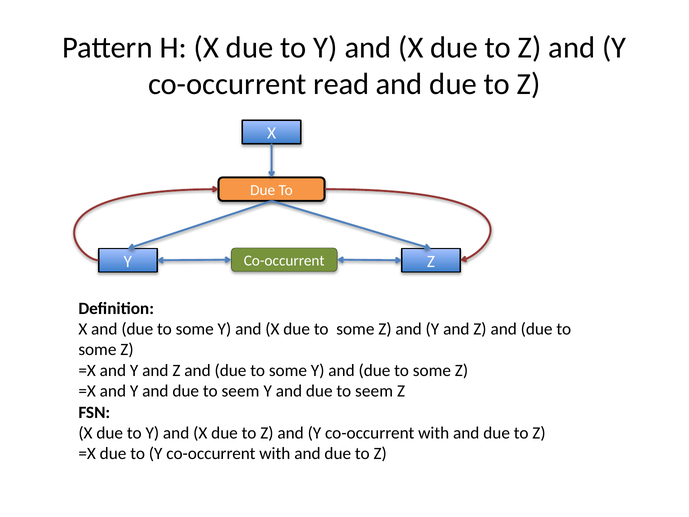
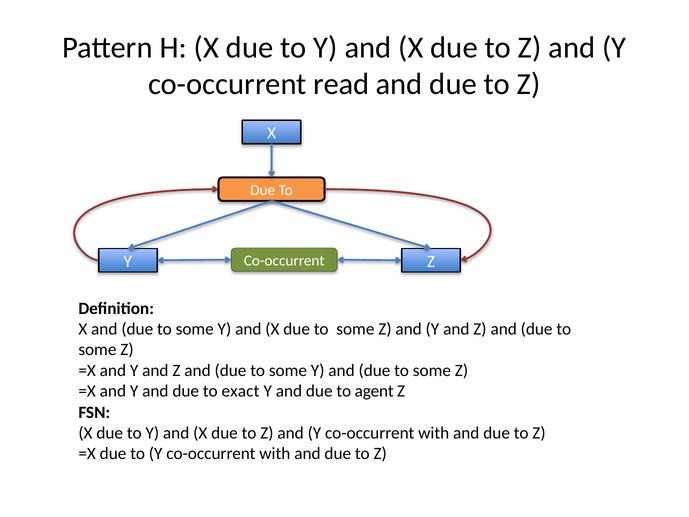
seem: seem -> exact (240, 391)
seem: seem -> agent (374, 391)
